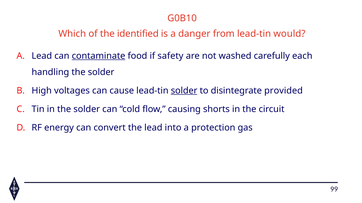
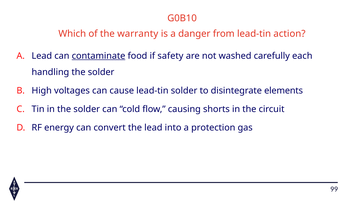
identified: identified -> warranty (138, 34)
would: would -> action (289, 34)
solder underline: present -> none (184, 91)
provided: provided -> elements (284, 91)
